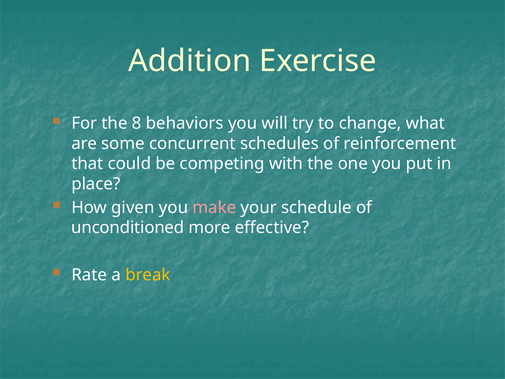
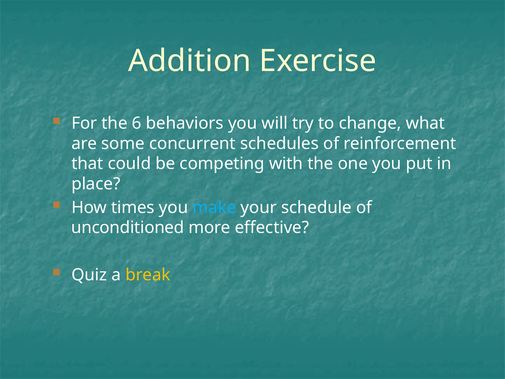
8: 8 -> 6 (137, 123)
given: given -> times (133, 207)
make colour: pink -> light blue (214, 207)
Rate: Rate -> Quiz (89, 275)
